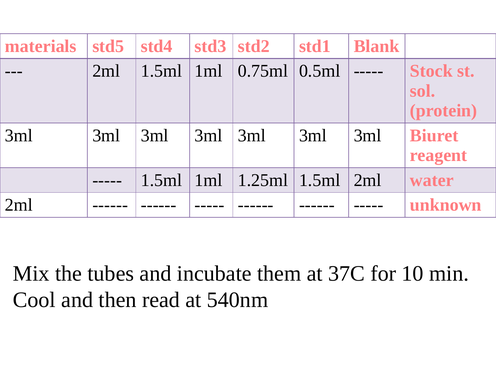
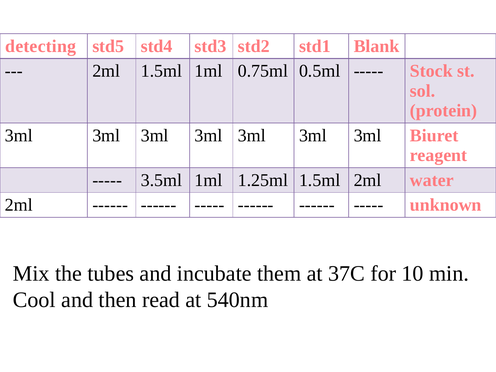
materials: materials -> detecting (41, 46)
1.5ml: 1.5ml -> 3.5ml (161, 180)
